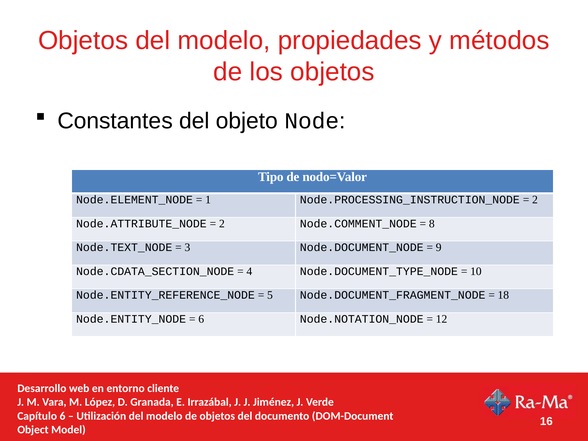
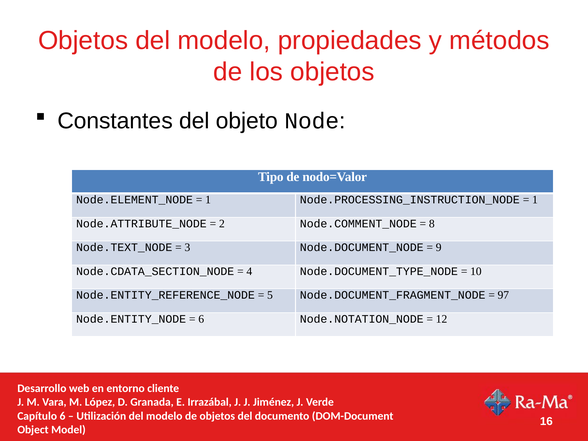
2: 2 -> 1 (535, 200)
18: 18 -> 97 (503, 295)
